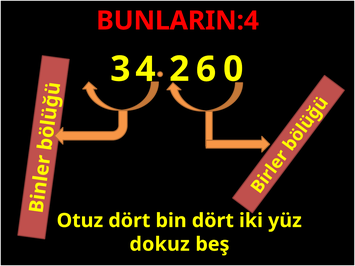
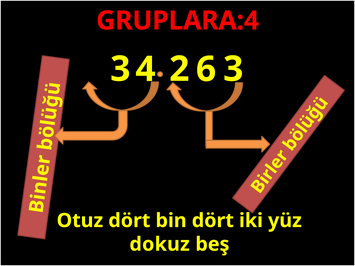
BUNLARIN:4: BUNLARIN:4 -> GRUPLARA:4 (178, 21)
0: 0 -> 3 (233, 69)
